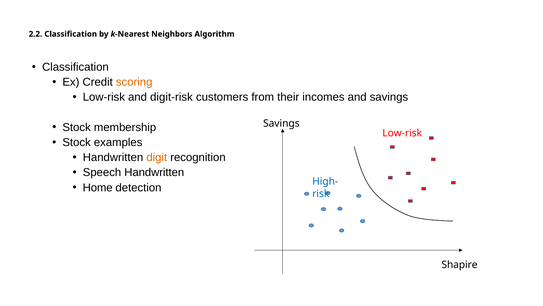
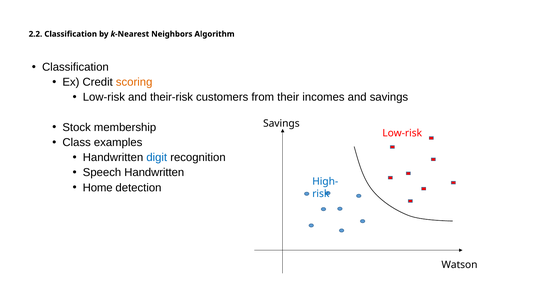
digit-risk: digit-risk -> their-risk (172, 97)
Stock: Stock -> Class (77, 142)
digit colour: orange -> blue (157, 157)
Shapire: Shapire -> Watson (459, 264)
